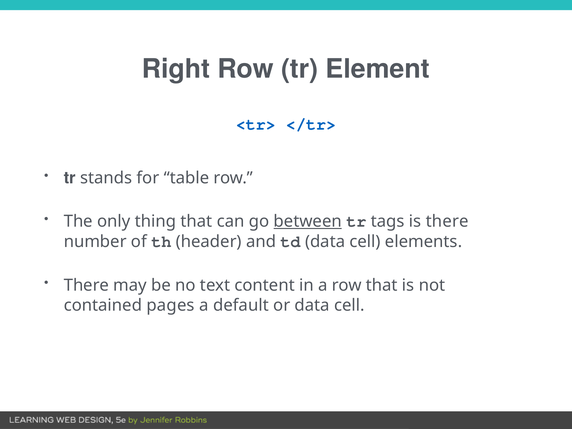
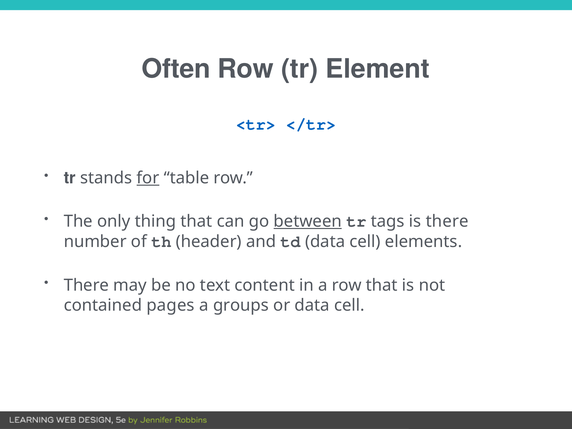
Right: Right -> Often (176, 69)
for underline: none -> present (148, 178)
default: default -> groups (241, 305)
